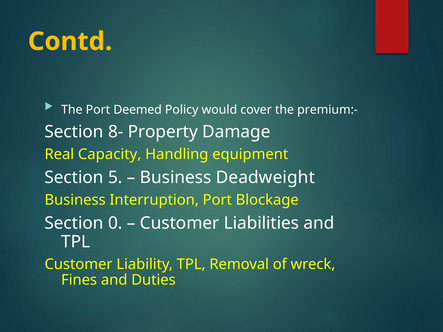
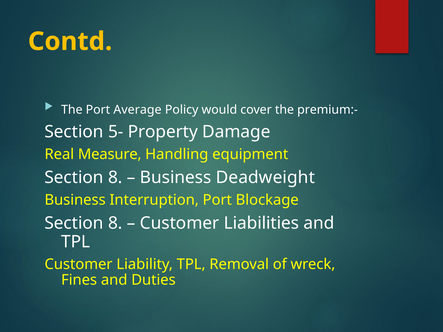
Deemed: Deemed -> Average (137, 110)
8-: 8- -> 5- (116, 132)
Capacity: Capacity -> Measure (110, 155)
5: 5 -> 8 (115, 178)
0: 0 -> 8 (115, 223)
